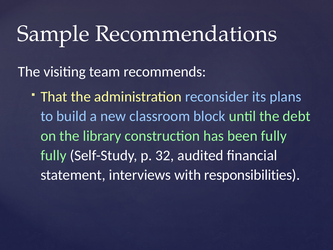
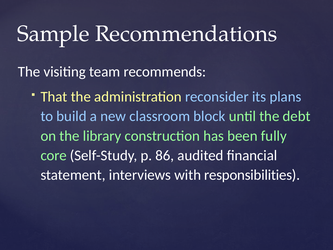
fully: fully -> core (54, 155)
32: 32 -> 86 (165, 155)
